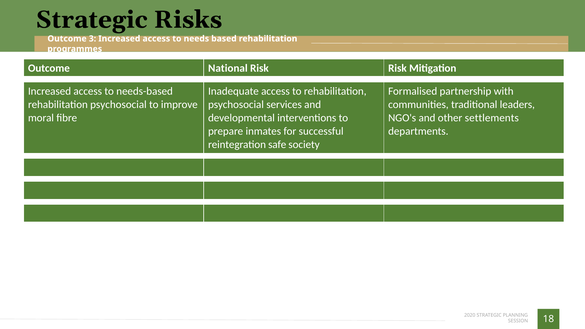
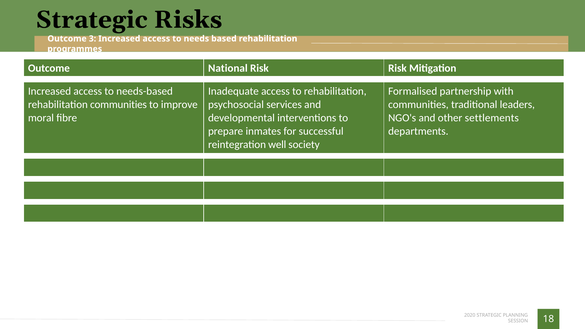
psychosocial: psychosocial -> communities (118, 104)
safe: safe -> well (277, 145)
